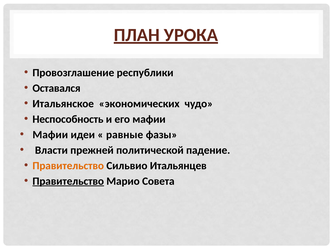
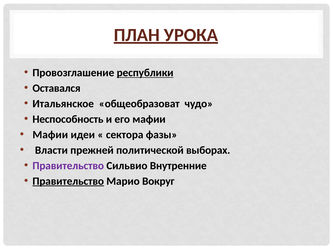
республики underline: none -> present (145, 73)
экономических: экономических -> общеобразоват (139, 104)
равные: равные -> сектора (125, 135)
падение: падение -> выборах (208, 151)
Правительство colour: orange -> purple (68, 166)
Итальянцев: Итальянцев -> Внутренние (178, 166)
Совета: Совета -> Вокруг (158, 182)
